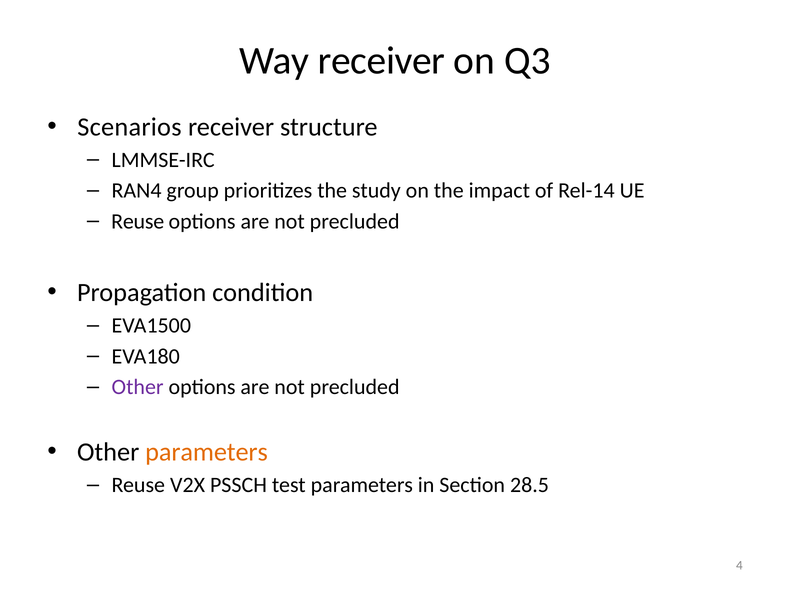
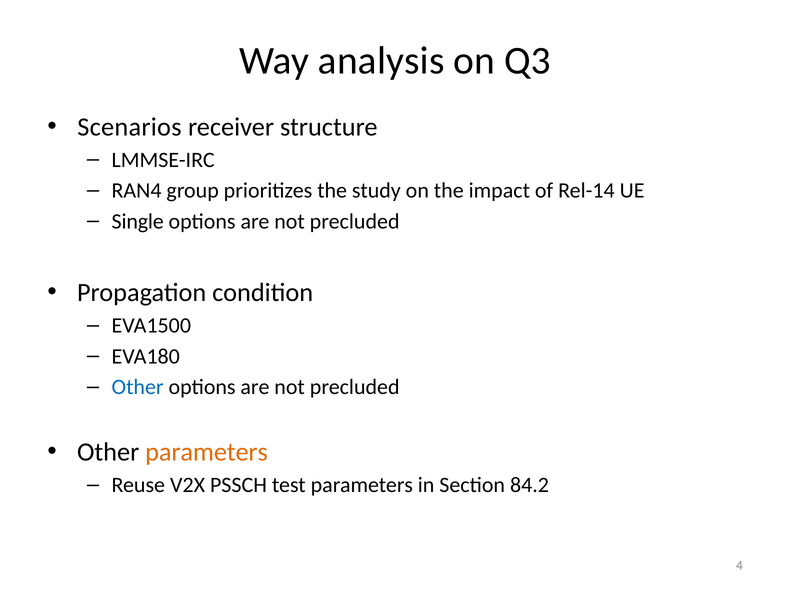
Way receiver: receiver -> analysis (381, 61)
Reuse: Reuse -> Single (138, 221)
Other colour: purple -> blue (138, 387)
28.5: 28.5 -> 84.2 (529, 486)
